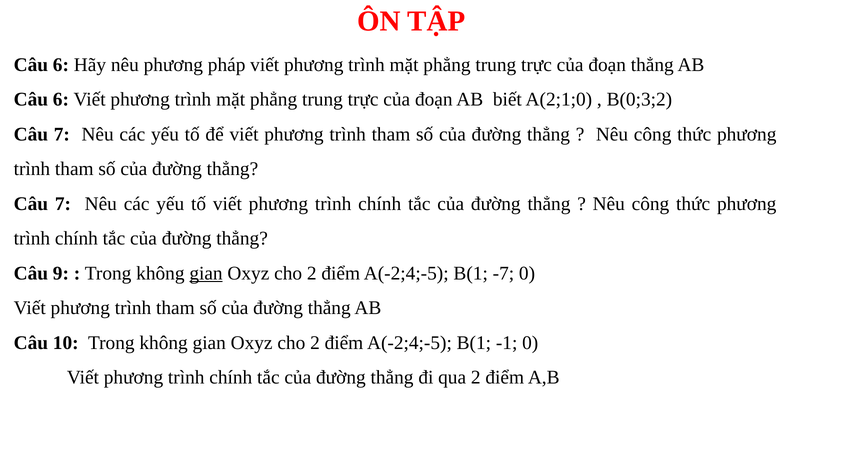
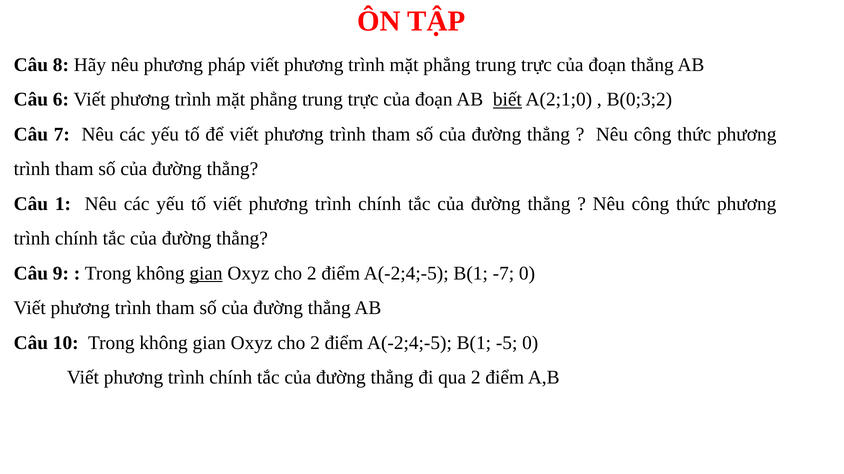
6: 6 -> 8 (61, 65)
biết underline: none -> present (507, 100)
7: 7 -> 1 (63, 204)
-1: -1 -> -5 (507, 343)
